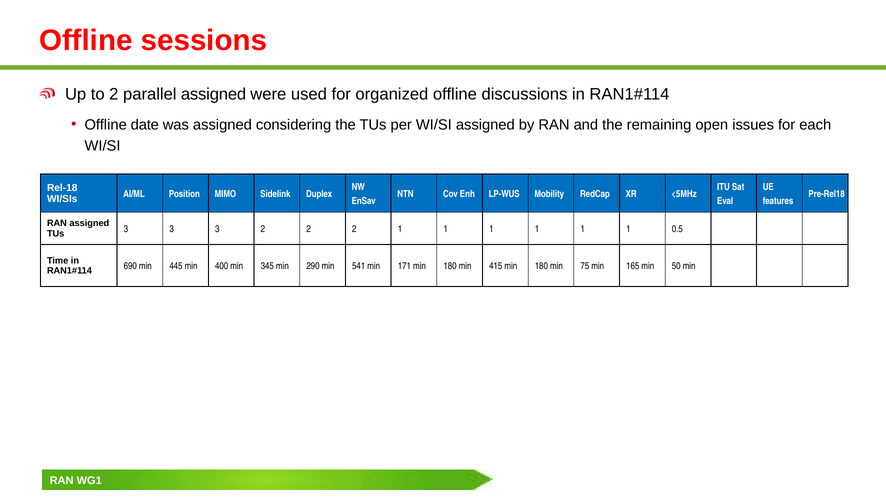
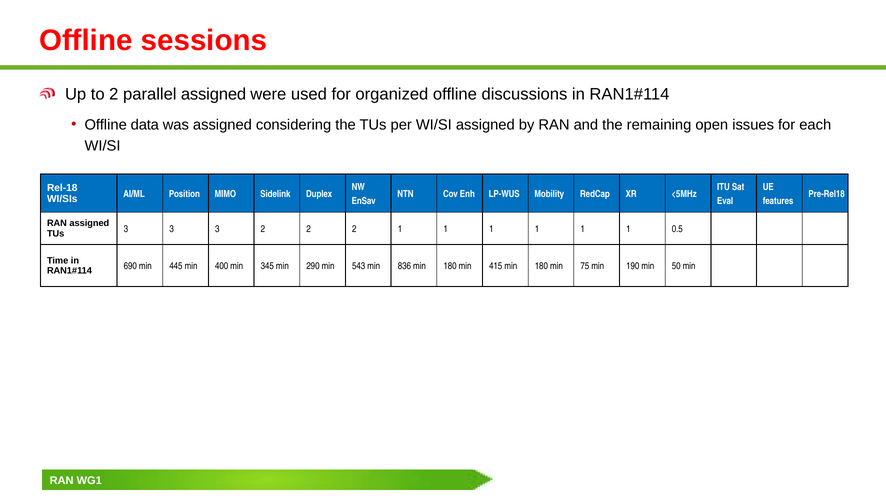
date: date -> data (145, 124)
541: 541 -> 543 (359, 266)
171: 171 -> 836 (404, 266)
165: 165 -> 190 (633, 266)
